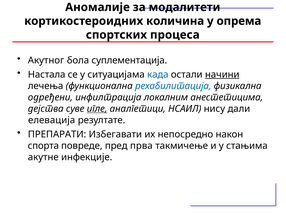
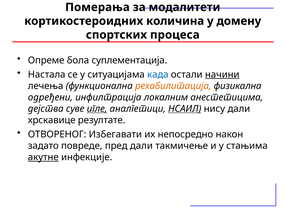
Аномалије: Аномалије -> Померања (97, 7)
опрема: опрема -> домену (239, 21)
Акутног: Акутног -> Опреме (46, 60)
рехабилитација colour: blue -> orange (173, 86)
НСАИЛ underline: none -> present (185, 109)
елевација: елевација -> хрскавице (52, 120)
ПРЕПАРАТИ: ПРЕПАРАТИ -> ОТВОРЕНОГ (57, 135)
спорта: спорта -> задато (43, 146)
пред прва: прва -> дали (141, 146)
акутне underline: none -> present (43, 157)
